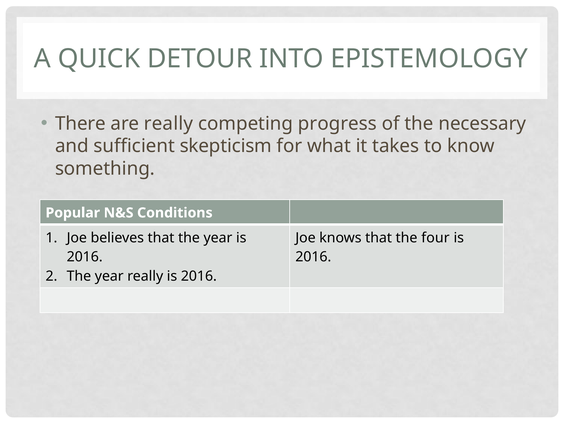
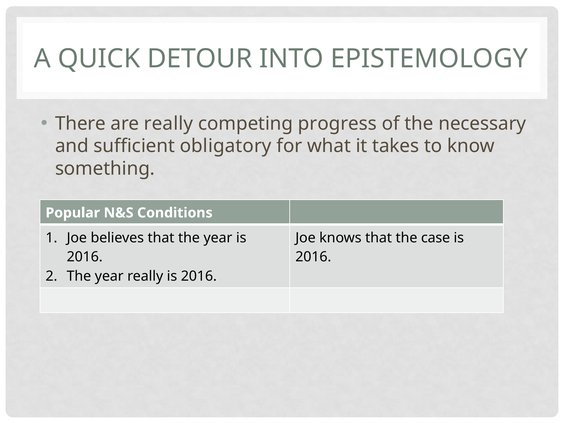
skepticism: skepticism -> obligatory (226, 146)
four: four -> case (436, 238)
